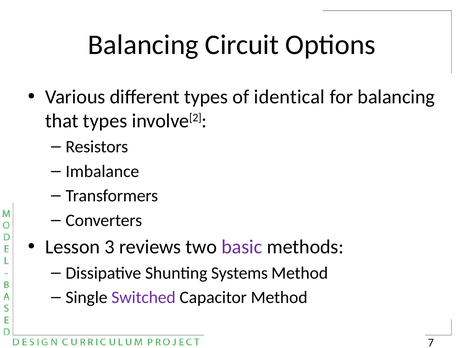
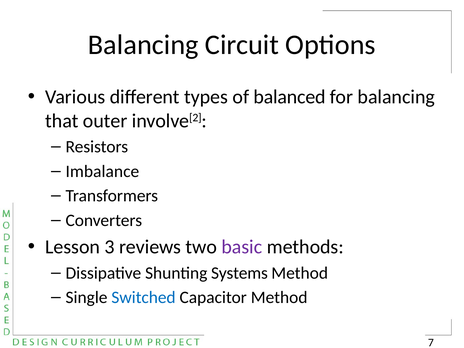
identical: identical -> balanced (290, 97)
that types: types -> outer (105, 121)
Switched colour: purple -> blue (144, 297)
